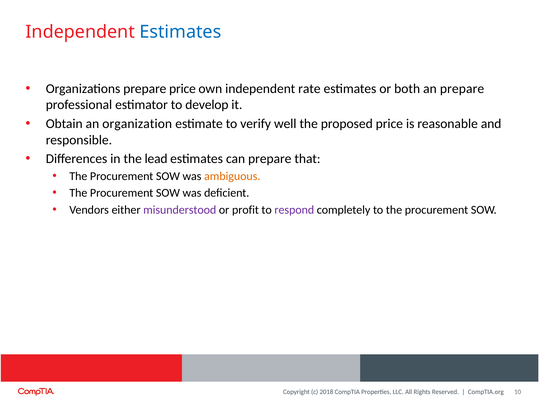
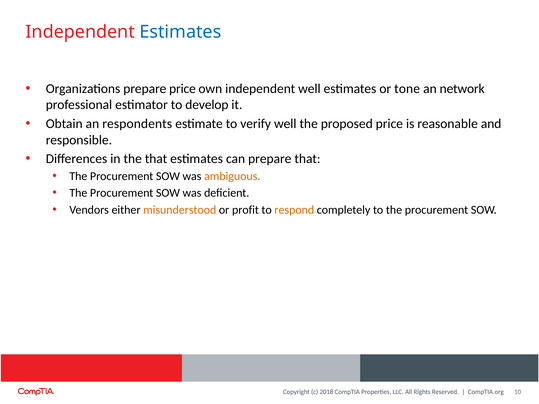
independent rate: rate -> well (309, 89)
both: both -> tone (407, 89)
an prepare: prepare -> network (462, 89)
organization: organization -> respondents (137, 124)
the lead: lead -> that (156, 159)
misunderstood colour: purple -> orange (180, 210)
respond colour: purple -> orange (294, 210)
